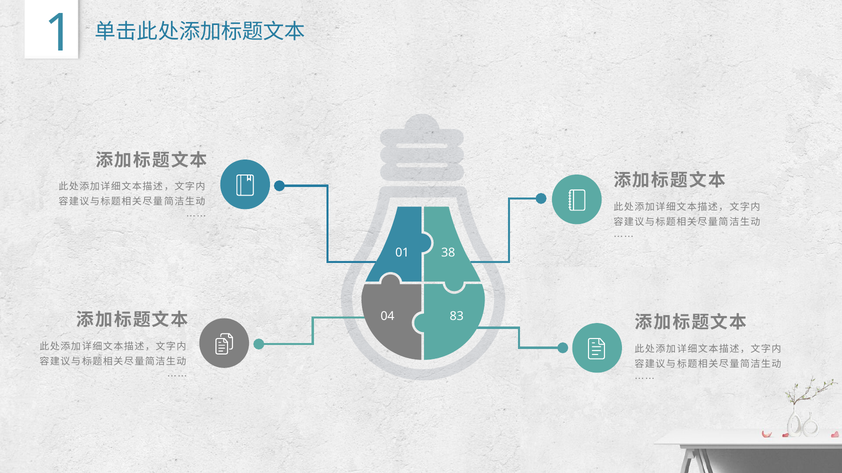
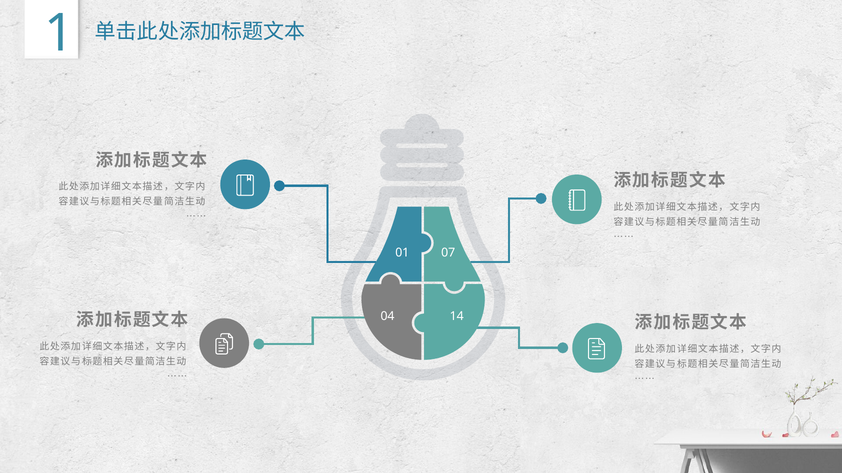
38: 38 -> 07 (448, 253)
83: 83 -> 14 (457, 317)
